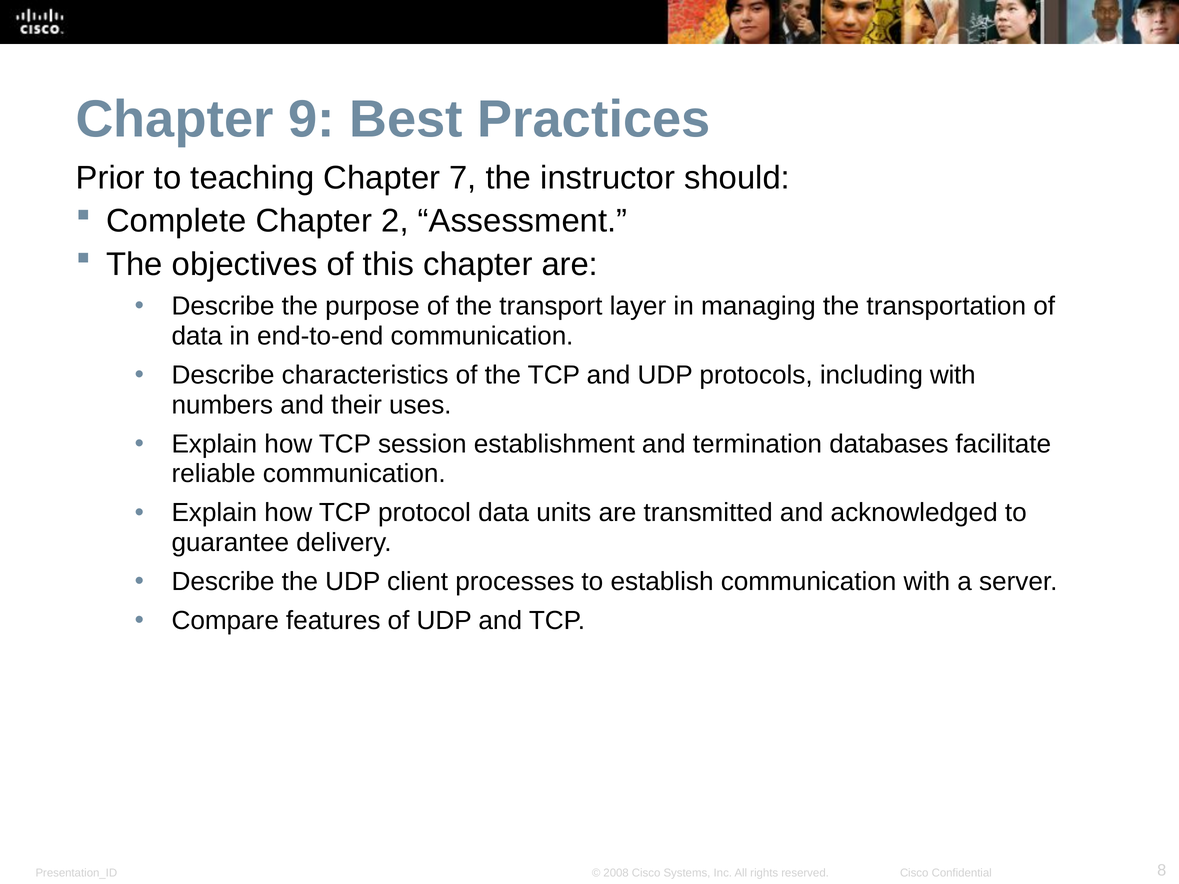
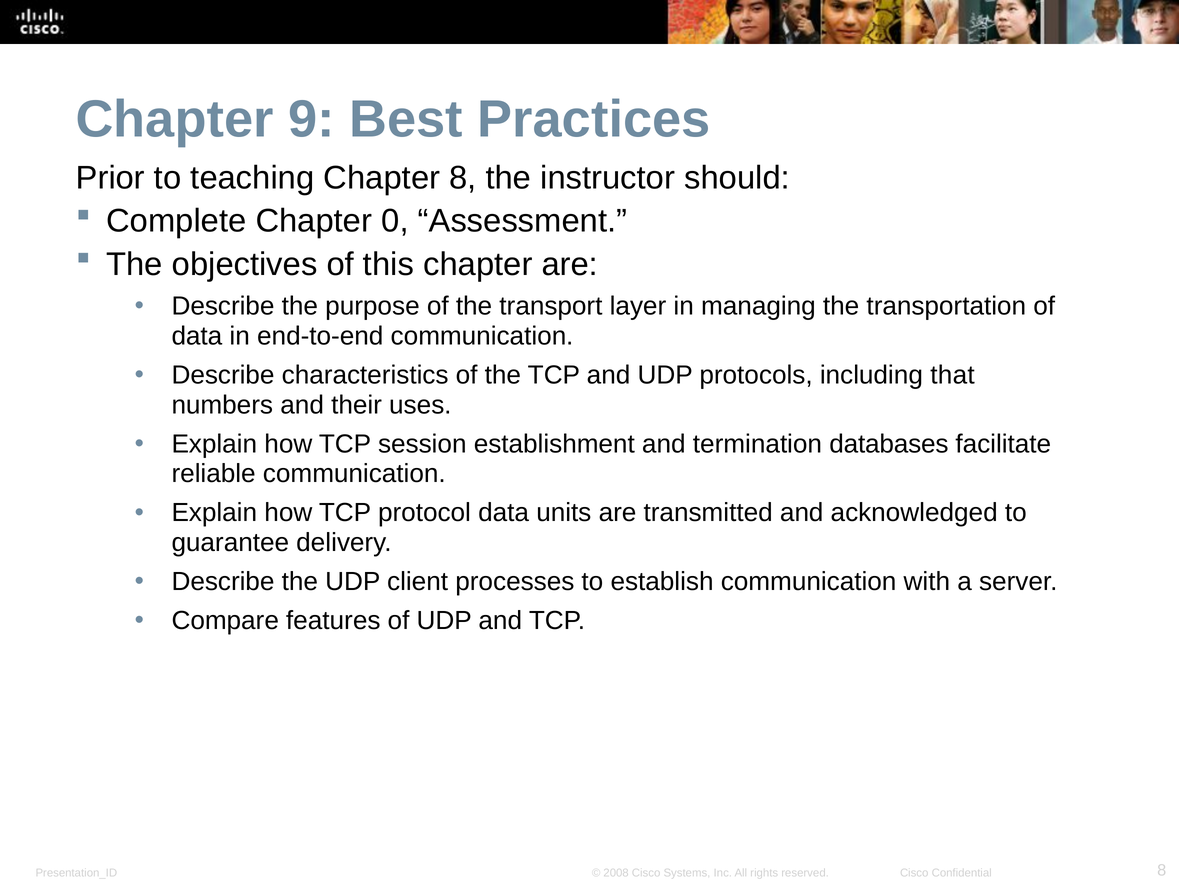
Chapter 7: 7 -> 8 (463, 178)
2: 2 -> 0 (395, 221)
including with: with -> that (953, 375)
